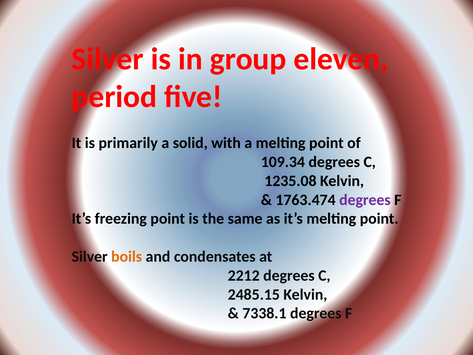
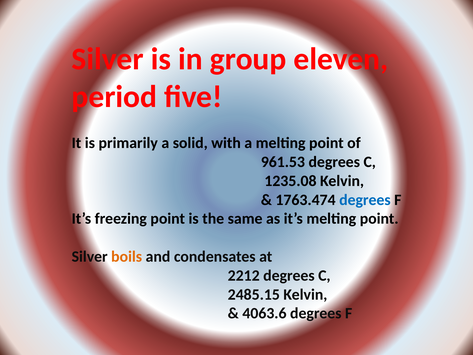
109.34: 109.34 -> 961.53 (283, 162)
degrees colour: purple -> blue (365, 200)
7338.1: 7338.1 -> 4063.6 (264, 313)
